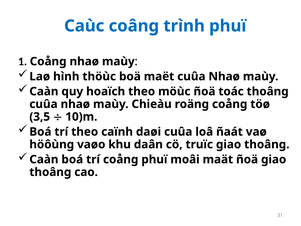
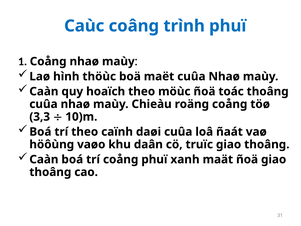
3,5: 3,5 -> 3,3 (40, 117)
moâi: moâi -> xanh (185, 159)
